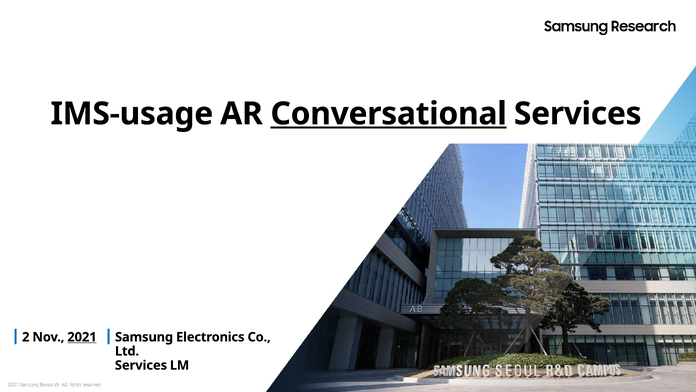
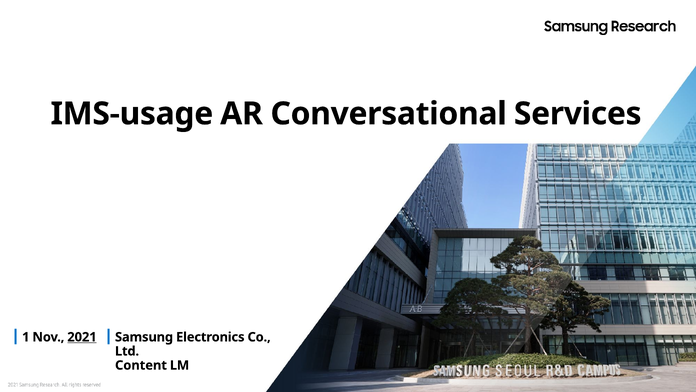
Conversational underline: present -> none (389, 114)
2: 2 -> 1 (26, 337)
Services: Services -> Content (141, 365)
